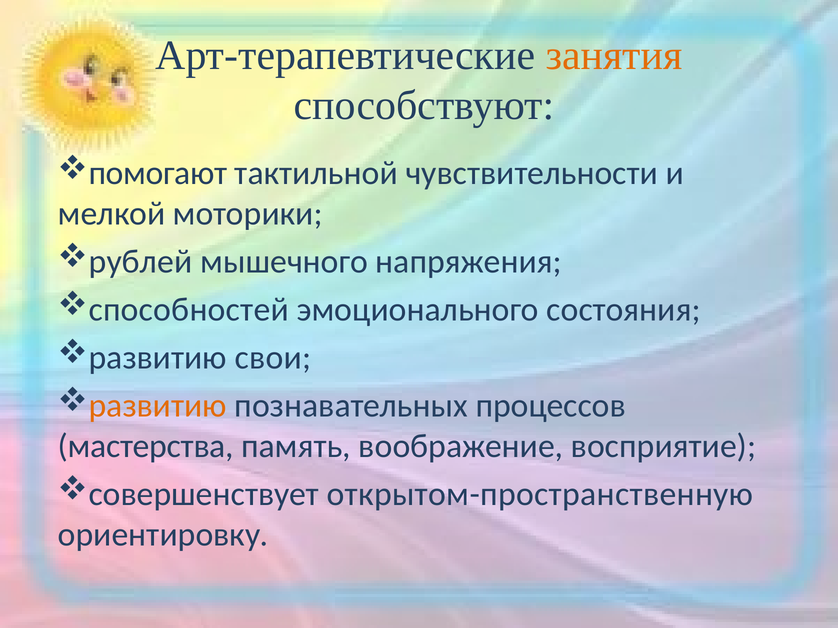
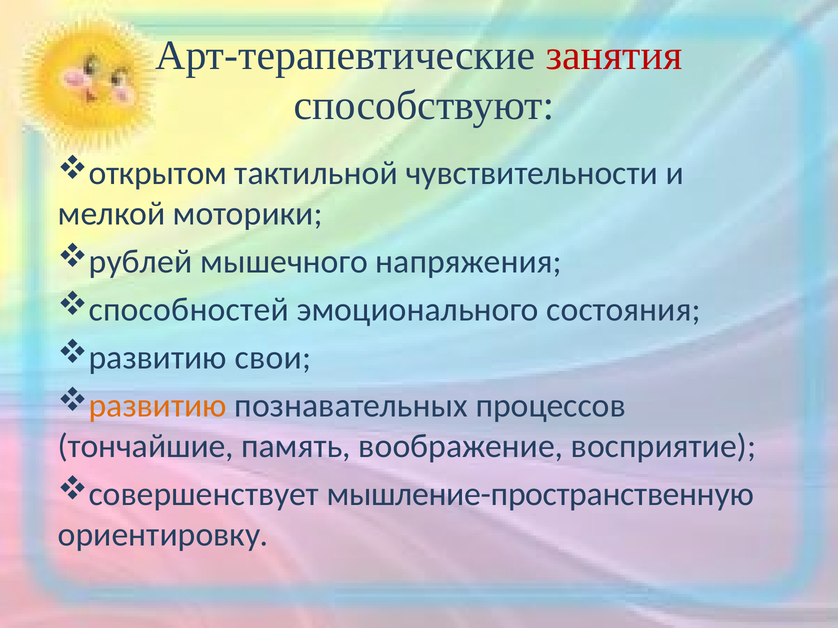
занятия colour: orange -> red (614, 55)
помогают: помогают -> открытом (158, 173)
мастерства: мастерства -> тончайшие (146, 446)
открытом-пространственную: открытом-пространственную -> мышление-пространственную (540, 494)
